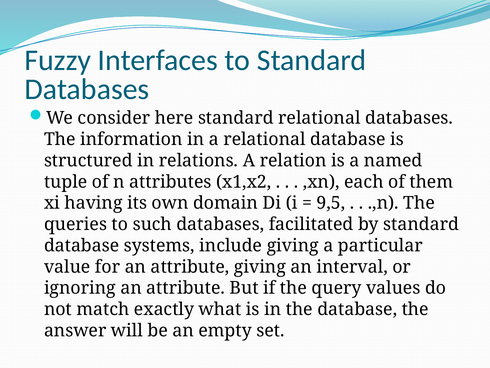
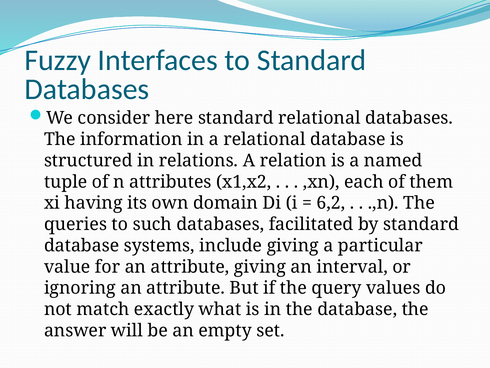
9,5: 9,5 -> 6,2 (331, 203)
